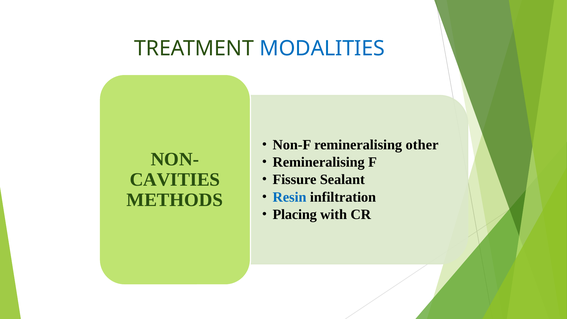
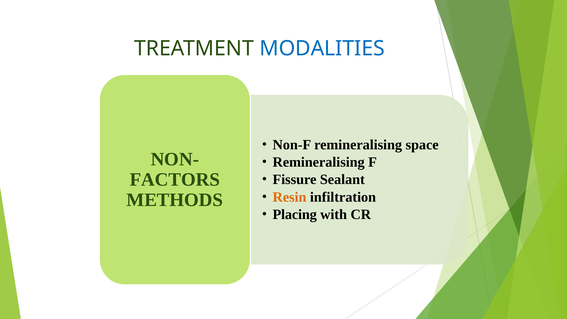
other: other -> space (422, 145)
CAVITIES: CAVITIES -> FACTORS (175, 180)
Resin colour: blue -> orange (290, 197)
